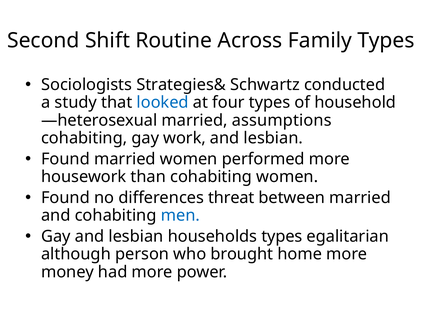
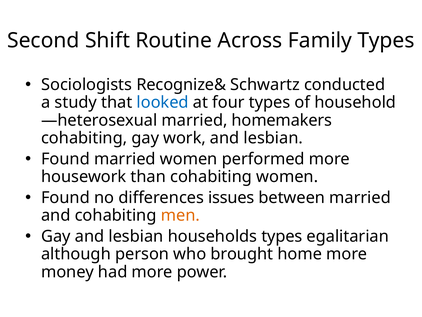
Strategies&: Strategies& -> Recognize& (181, 85)
assumptions: assumptions -> homemakers (282, 120)
threat: threat -> issues (231, 197)
men colour: blue -> orange (180, 215)
